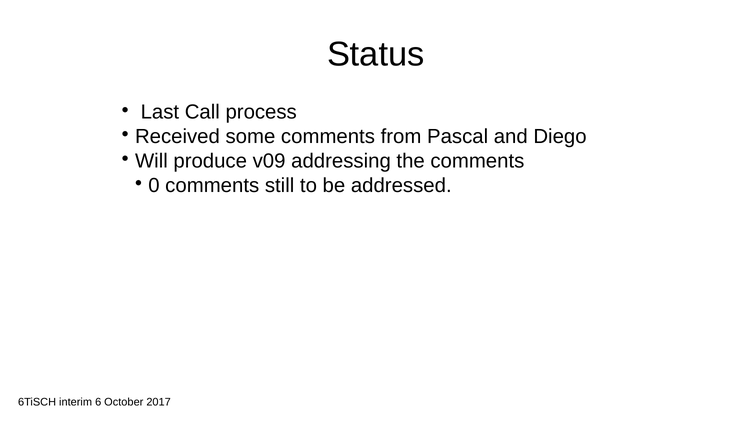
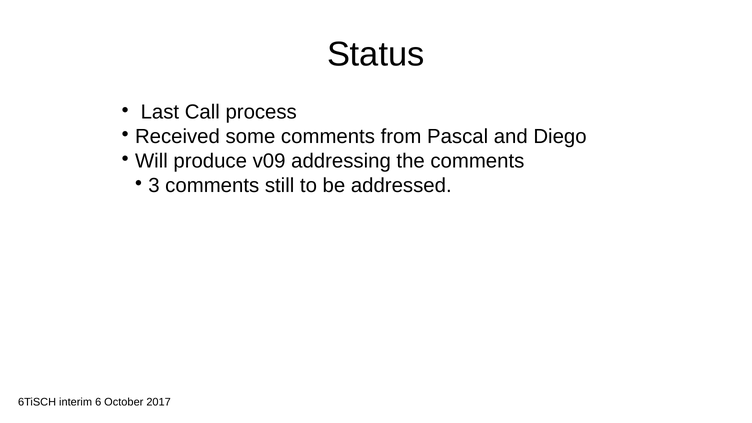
0: 0 -> 3 (154, 186)
